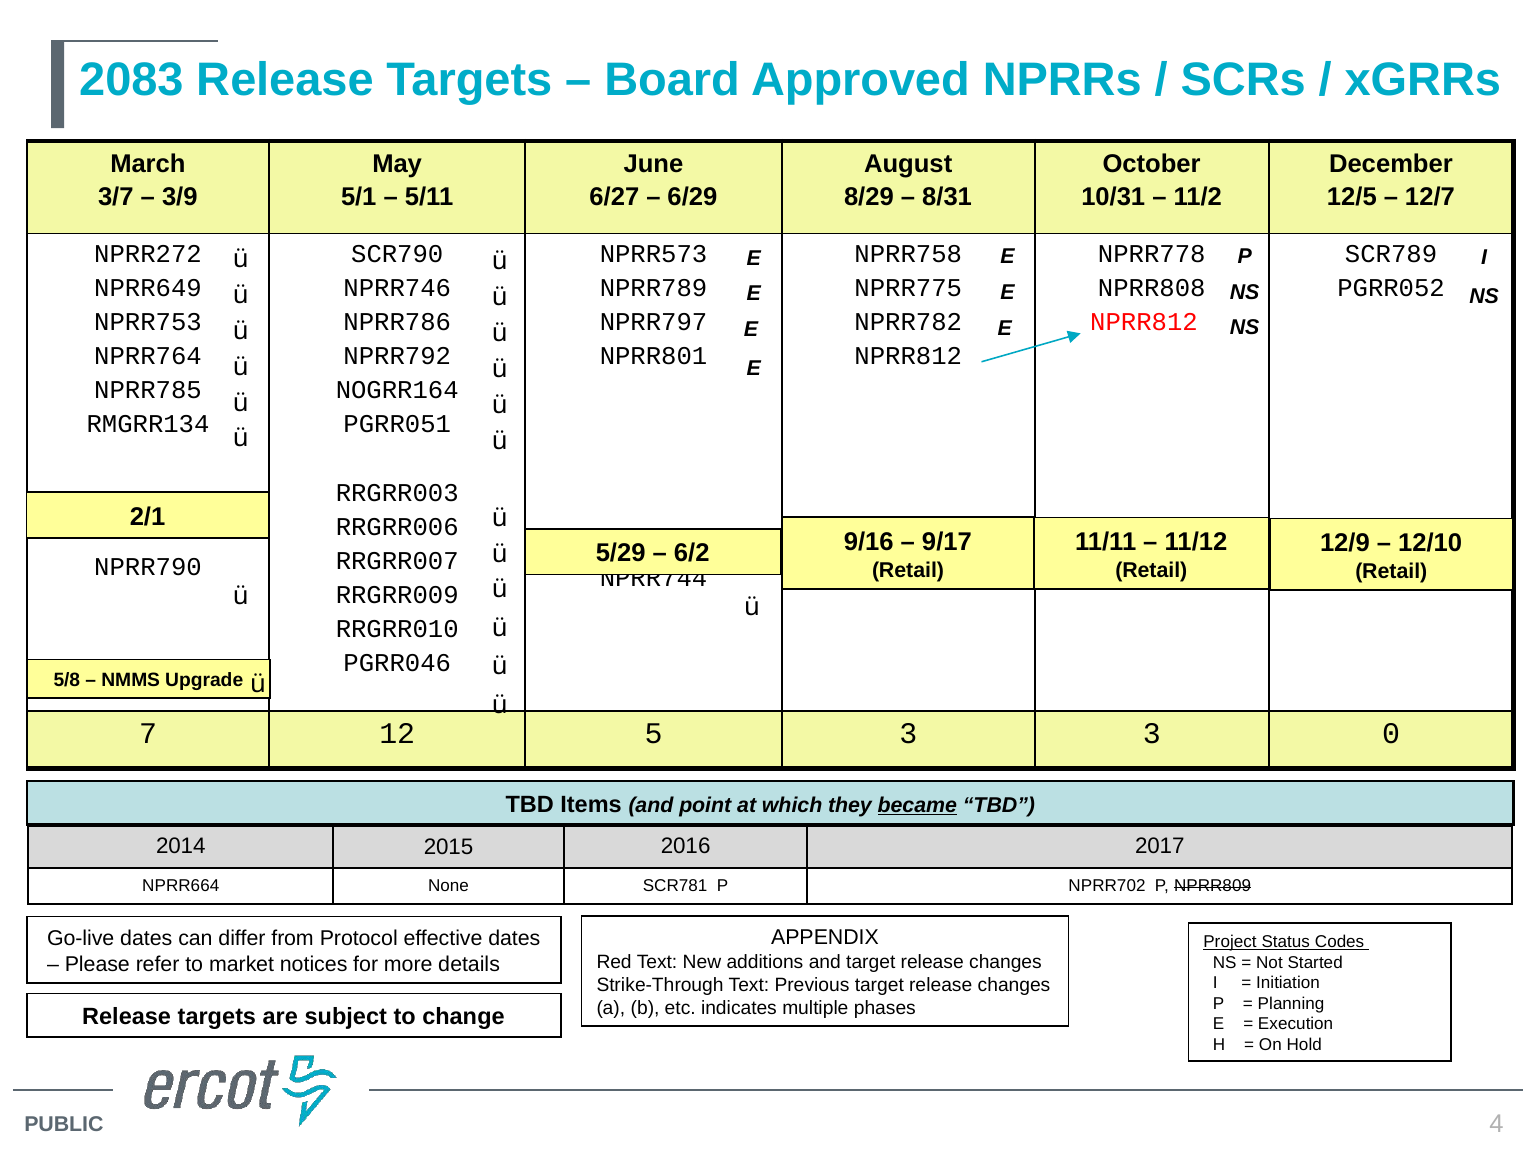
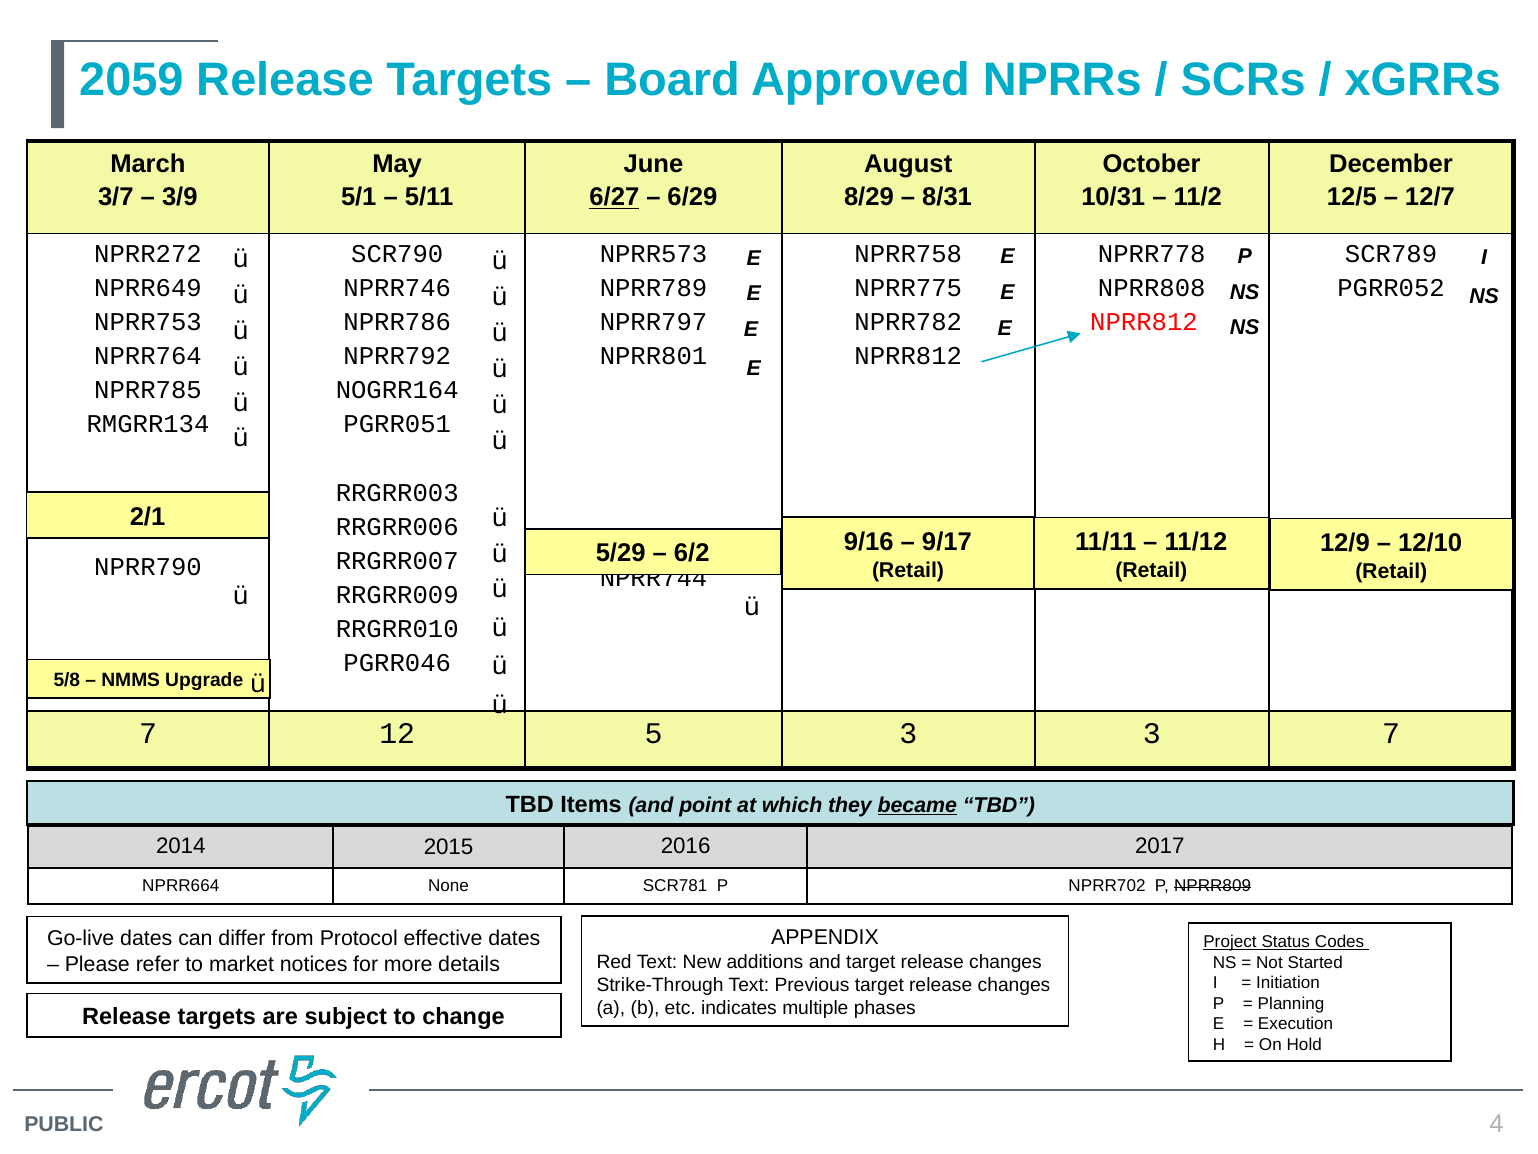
2083: 2083 -> 2059 (131, 80)
6/27 underline: none -> present (614, 197)
3 0: 0 -> 7 (1391, 733)
